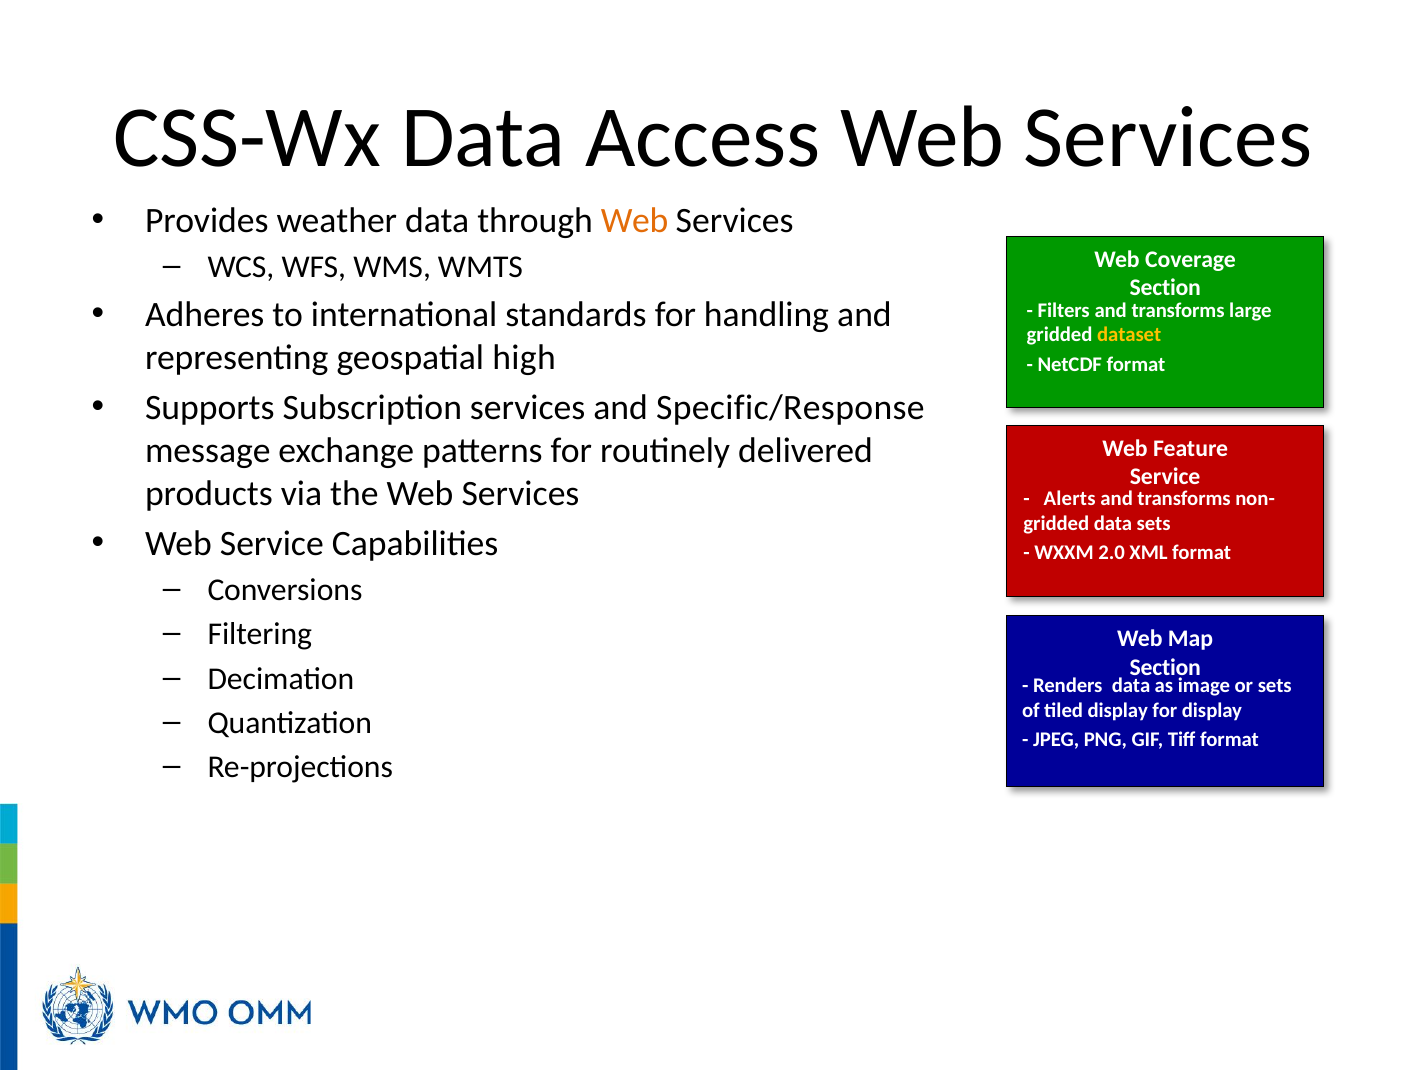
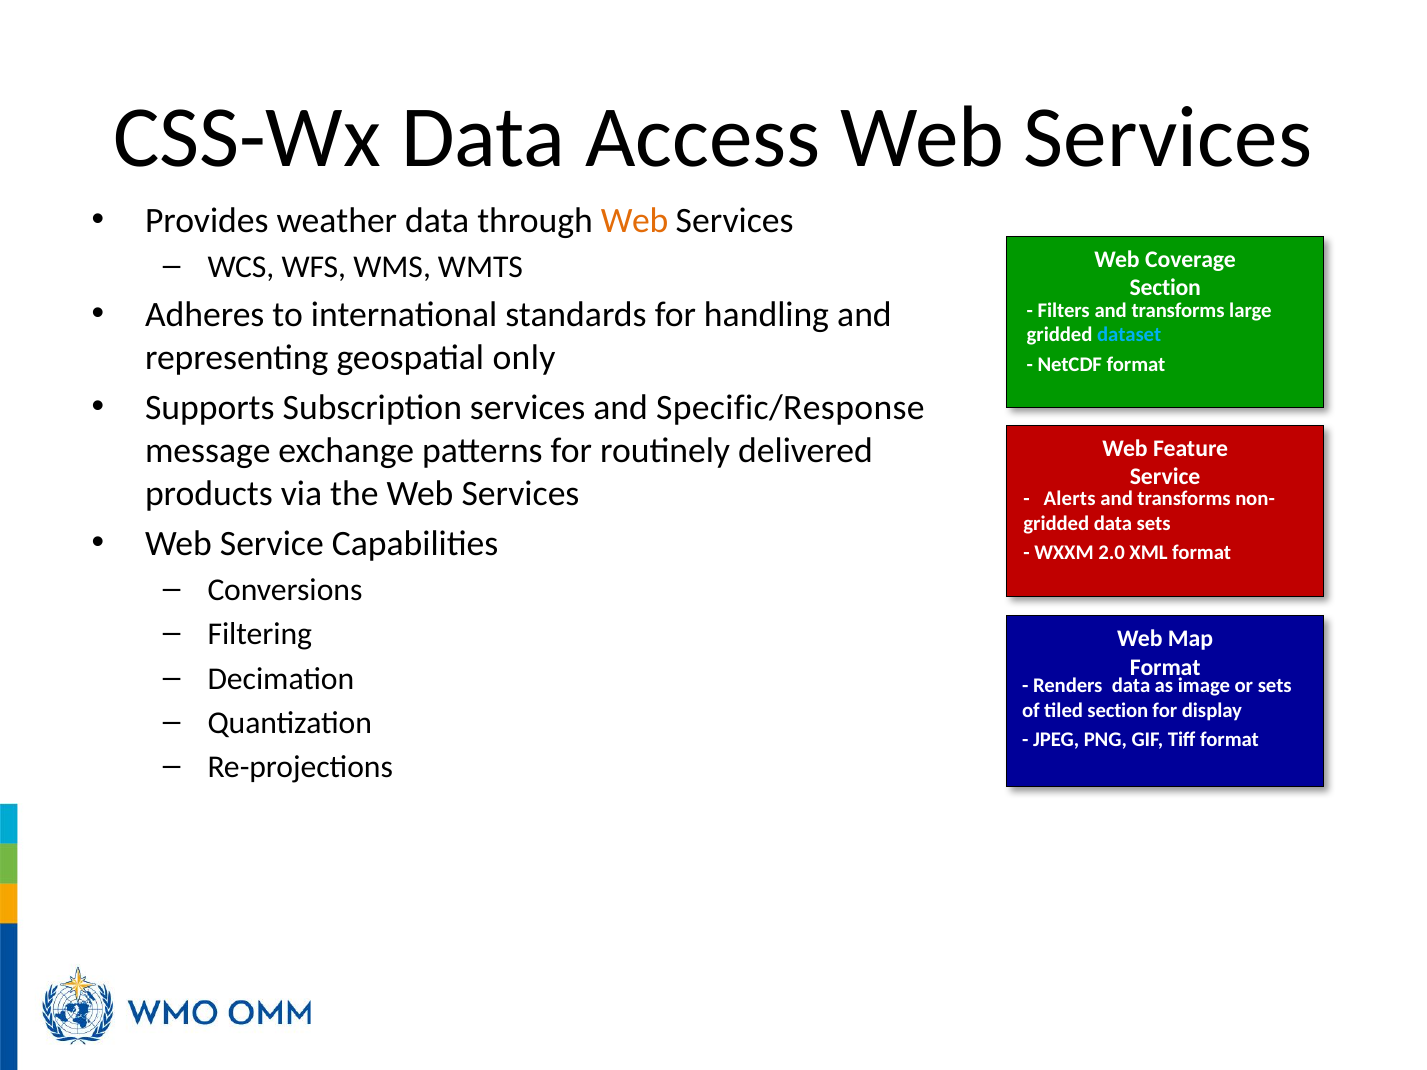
dataset colour: yellow -> light blue (1129, 335)
high: high -> only (524, 358)
Section: Section -> Format (1165, 668)
tiled display: display -> section (1118, 711)
